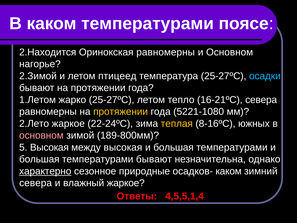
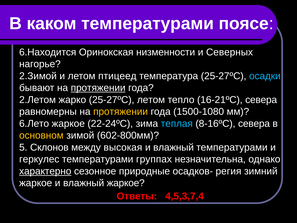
2.Находится: 2.Находится -> 6.Находится (48, 52)
Оринокская равномерны: равномерны -> низменности (166, 52)
и Основном: Основном -> Северных (230, 52)
протяжении underline: none -> present (98, 88)
1.Летом: 1.Летом -> 2.Летом (38, 100)
5221-1080: 5221-1080 -> 1500-1080 (199, 112)
2.Лето: 2.Лето -> 6.Лето (34, 123)
теплая colour: yellow -> light blue (177, 123)
8-16ºС южных: южных -> севера (254, 123)
основном colour: pink -> yellow (41, 135)
189-800мм: 189-800мм -> 602-800мм (128, 135)
5 Высокая: Высокая -> Склонов (49, 147)
большая: большая -> влажный (174, 147)
большая: большая -> геркулес (39, 159)
температурами бывают: бывают -> группах (154, 159)
осадков- каком: каком -> регия (228, 171)
севера: севера -> жаркое (36, 183)
4,5,5,1,4: 4,5,5,1,4 -> 4,5,3,7,4 (185, 196)
